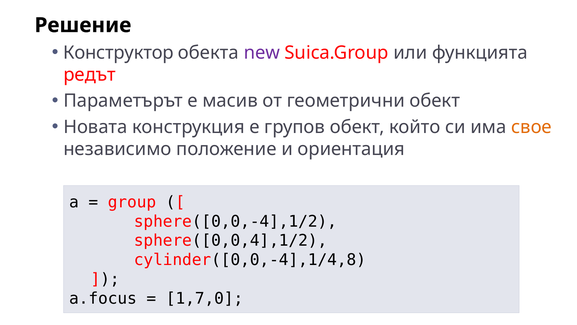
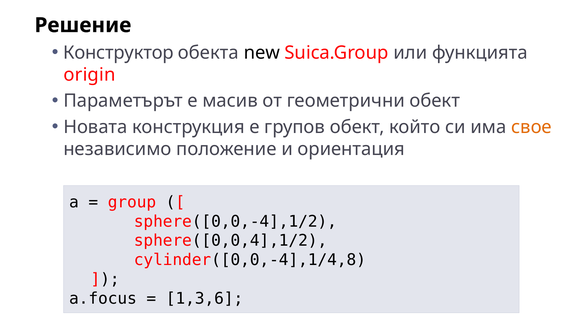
new colour: purple -> black (262, 53)
редът: редът -> origin (90, 75)
1,7,0: 1,7,0 -> 1,3,6 (205, 298)
